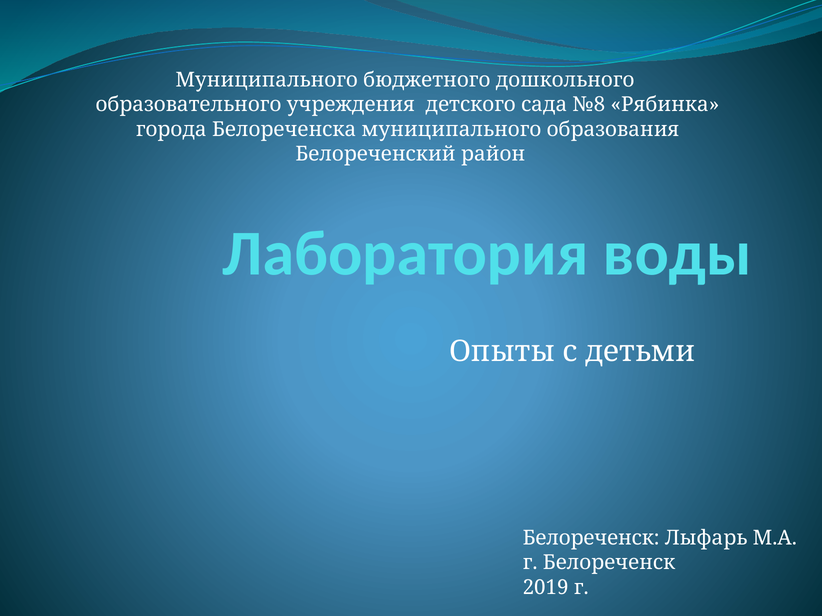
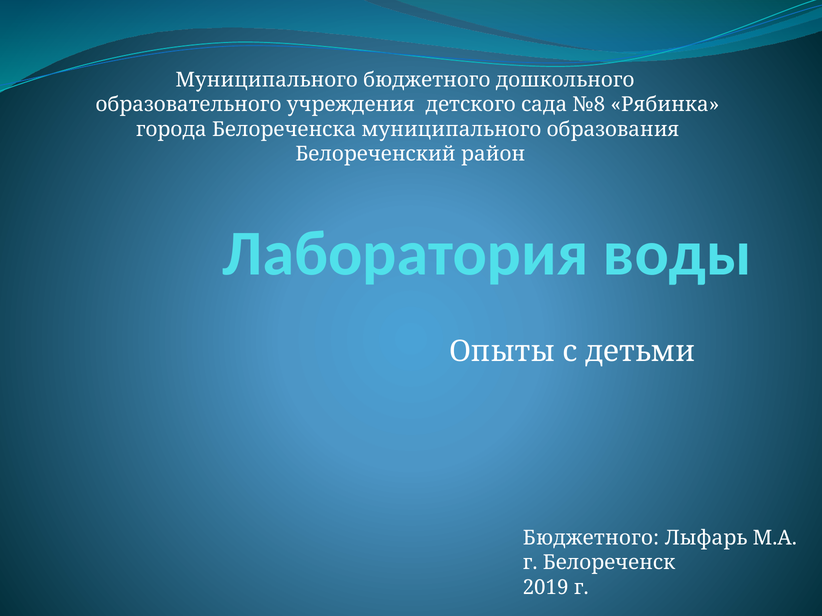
Белореченск: Белореченск -> Бюджетного (591, 538)
